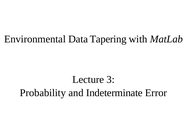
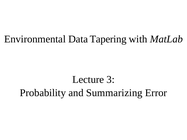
Indeterminate: Indeterminate -> Summarizing (114, 93)
